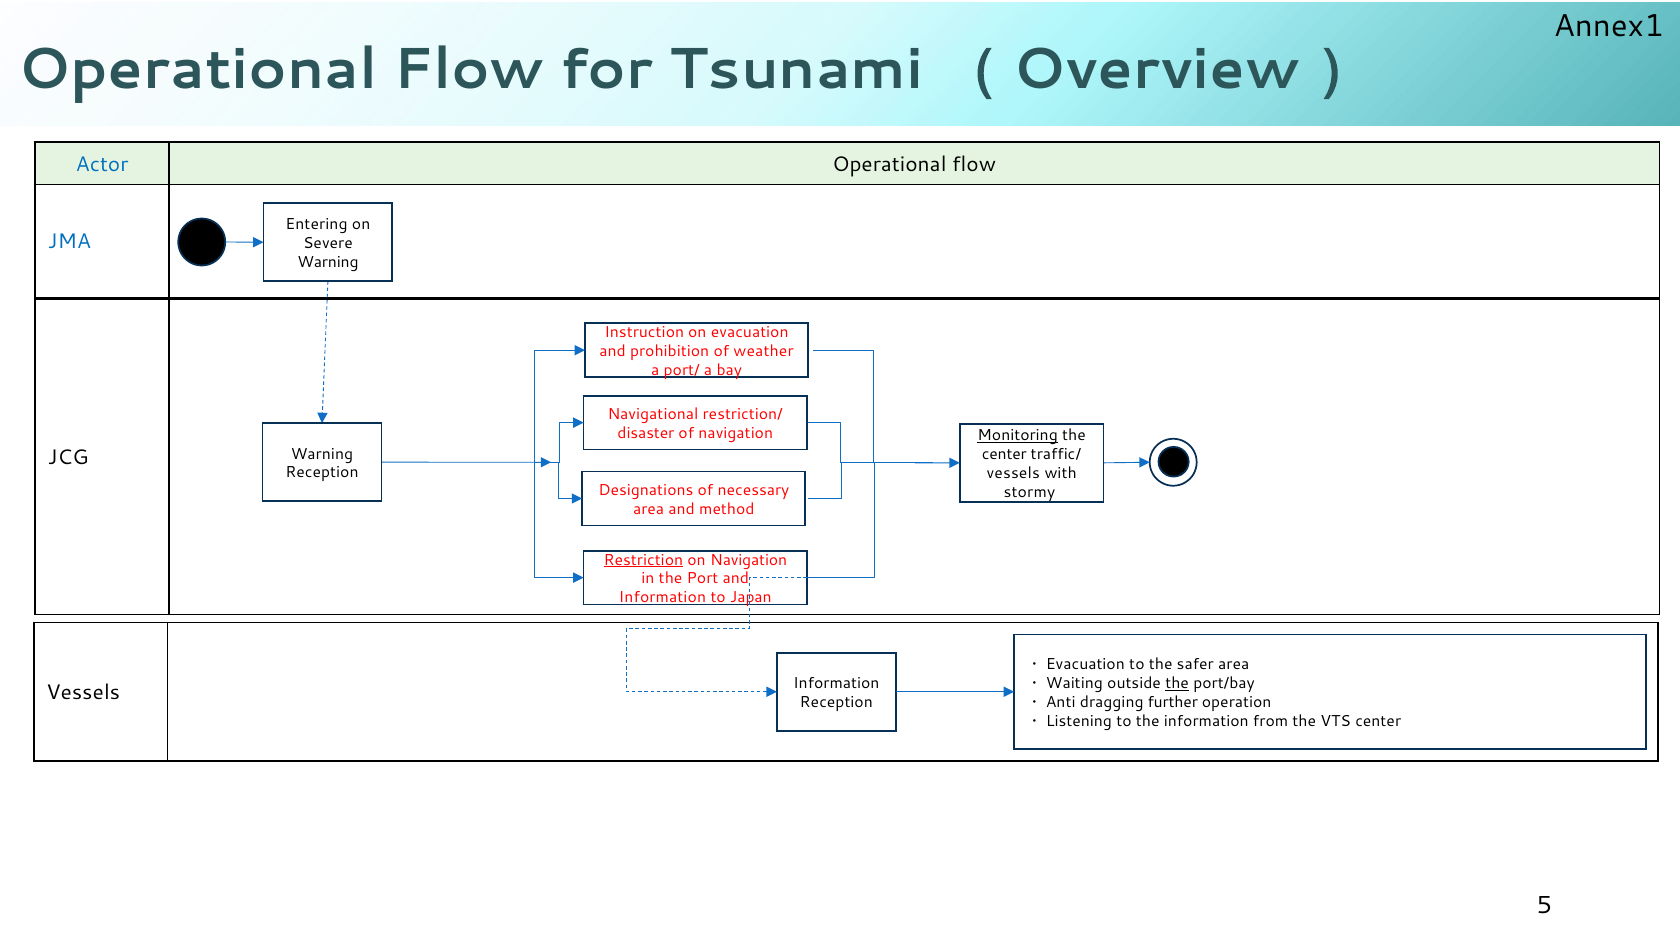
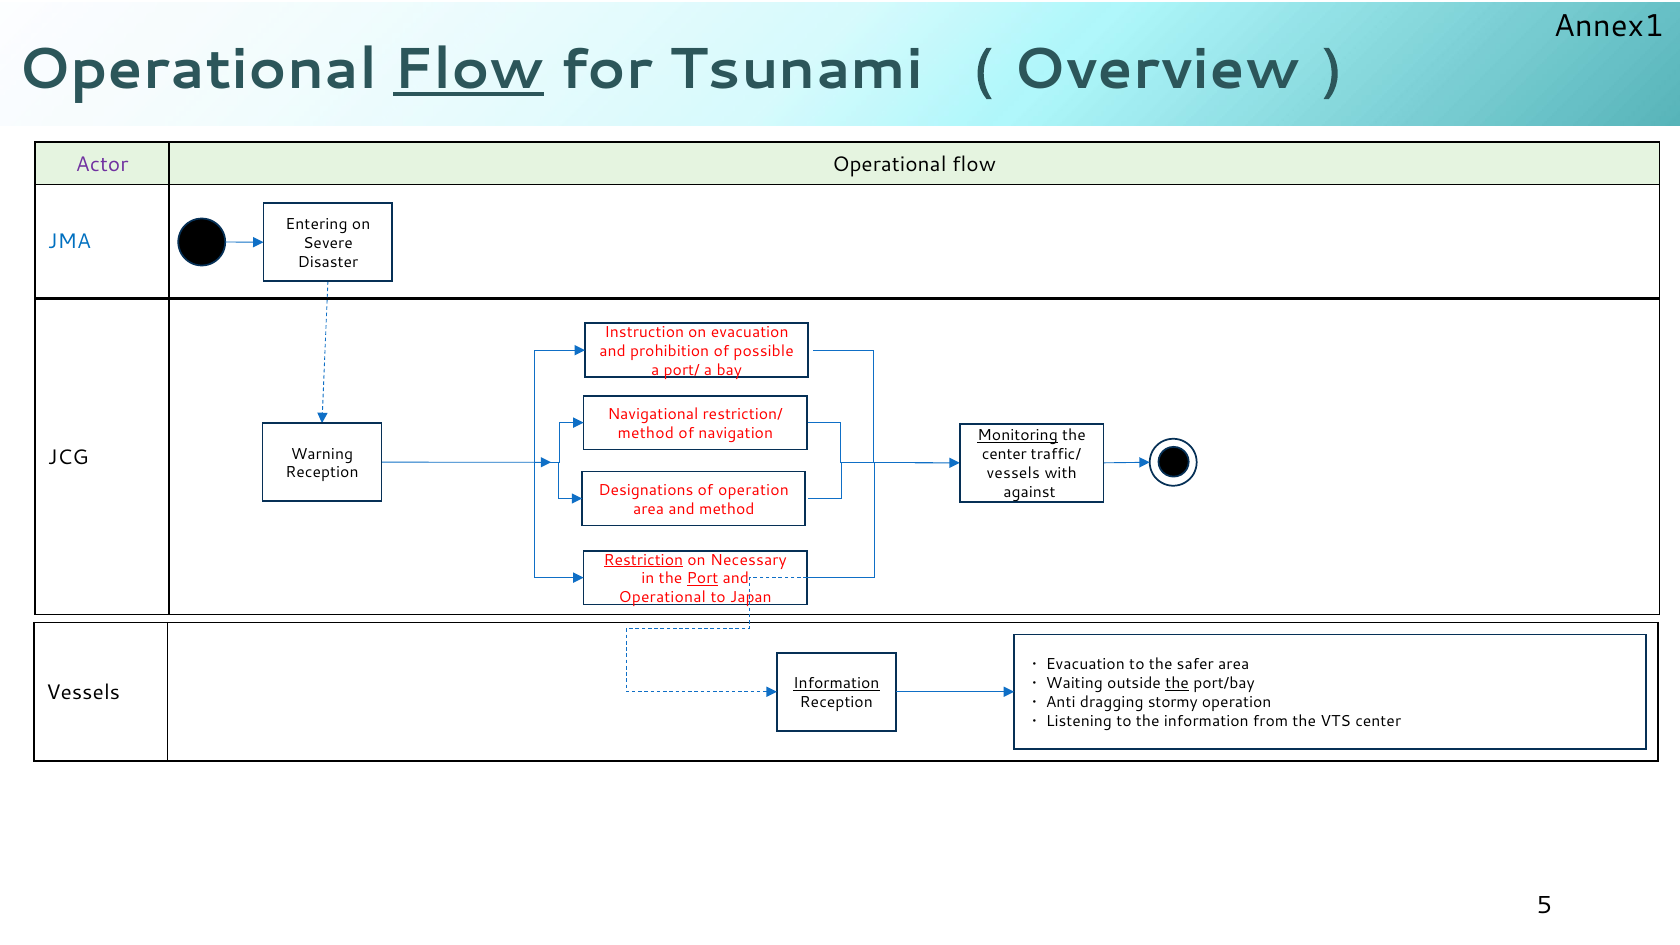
Flow underline: none -> present (469, 69)
Actor colour: blue -> purple (102, 164)
Warning: Warning -> Disaster (328, 262)
weather: weather -> possible (764, 351)
disaster: disaster -> method (646, 433)
of necessary: necessary -> operation (753, 490)
stormy: stormy -> against (1029, 492)
on Navigation: Navigation -> Necessary (749, 560)
Port underline: none -> present (703, 579)
Information: Information -> Operational (662, 598)
Information underline: none -> present (836, 683)
further: further -> stormy (1173, 702)
